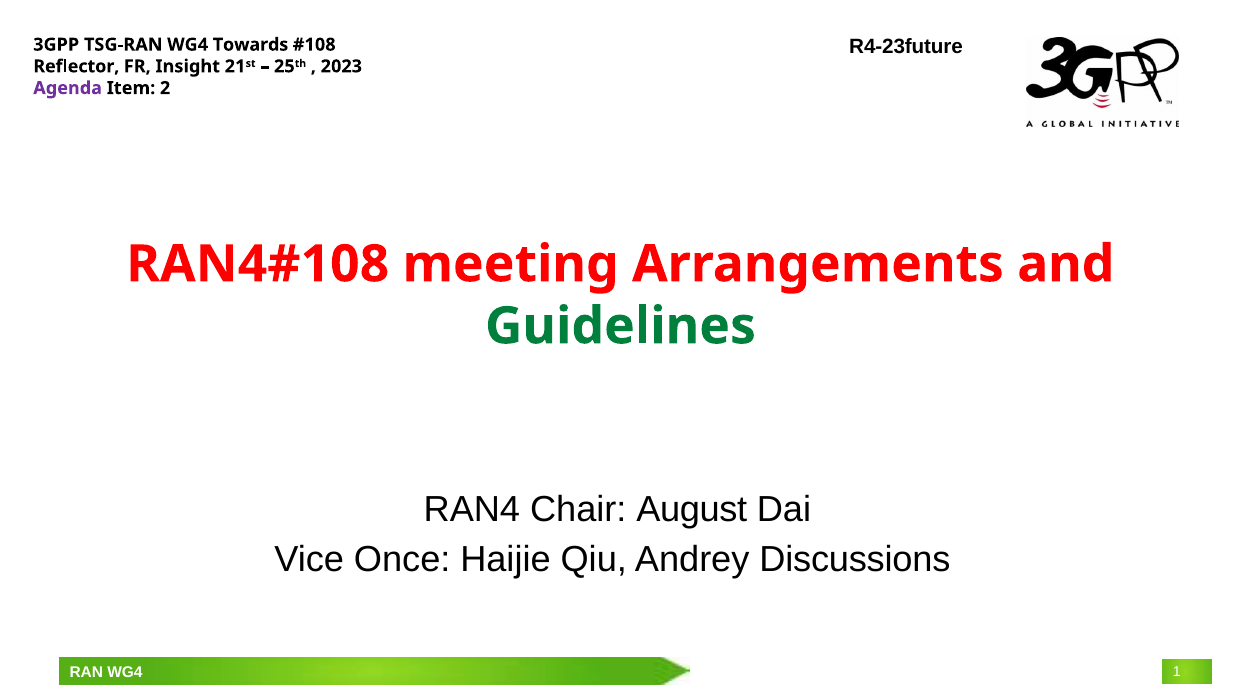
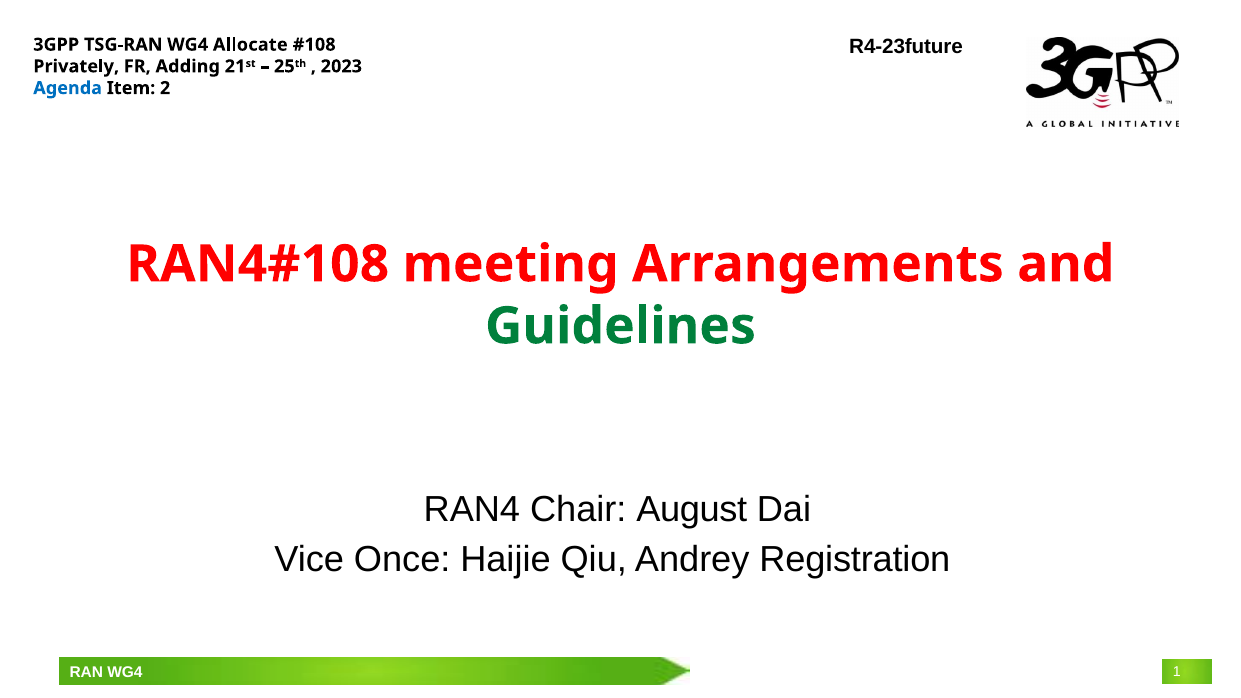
Towards: Towards -> Allocate (250, 45)
Reflector: Reflector -> Privately (76, 66)
Insight: Insight -> Adding (188, 66)
Agenda colour: purple -> blue (68, 88)
Discussions: Discussions -> Registration (855, 560)
